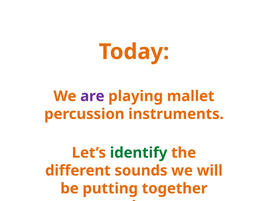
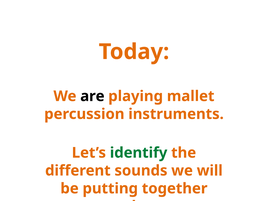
are colour: purple -> black (92, 96)
